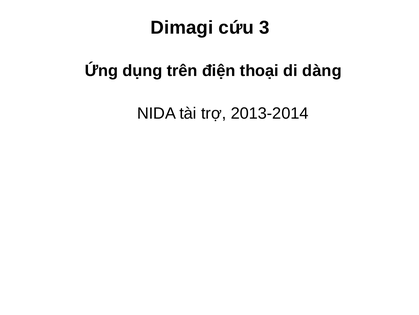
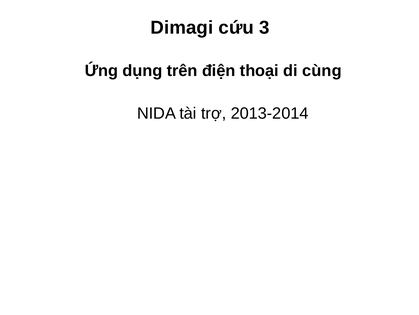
dàng: dàng -> cùng (322, 71)
